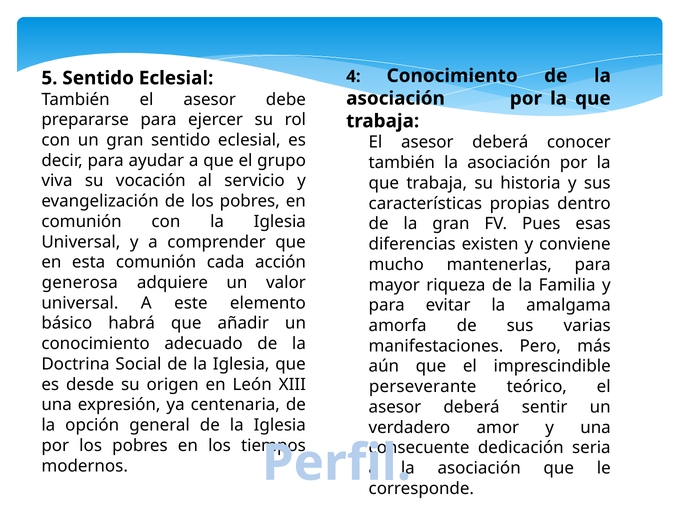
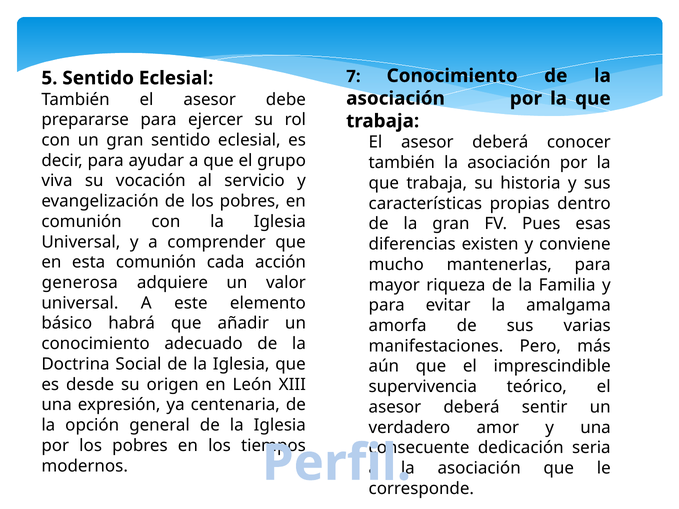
4: 4 -> 7 (353, 76)
perseverante: perseverante -> supervivencia (423, 387)
